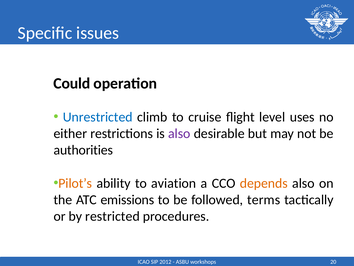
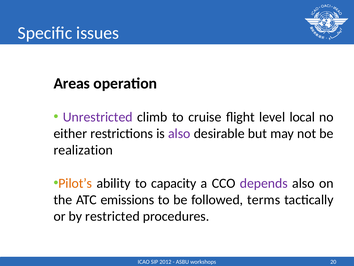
Could: Could -> Areas (72, 83)
Unrestricted colour: blue -> purple (98, 117)
uses: uses -> local (302, 117)
authorities: authorities -> realization (83, 150)
aviation: aviation -> capacity (174, 183)
depends colour: orange -> purple (264, 183)
